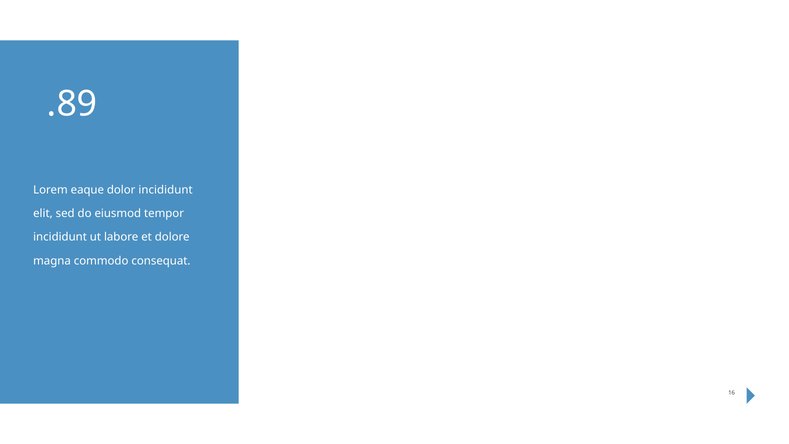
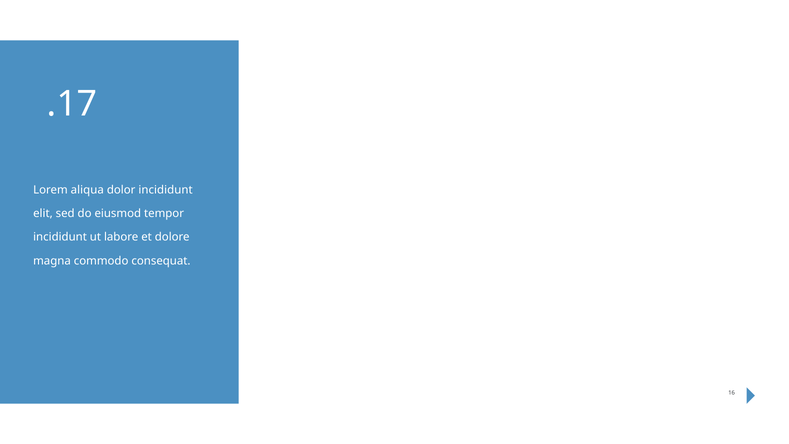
.89: .89 -> .17 (72, 104)
eaque: eaque -> aliqua (87, 190)
